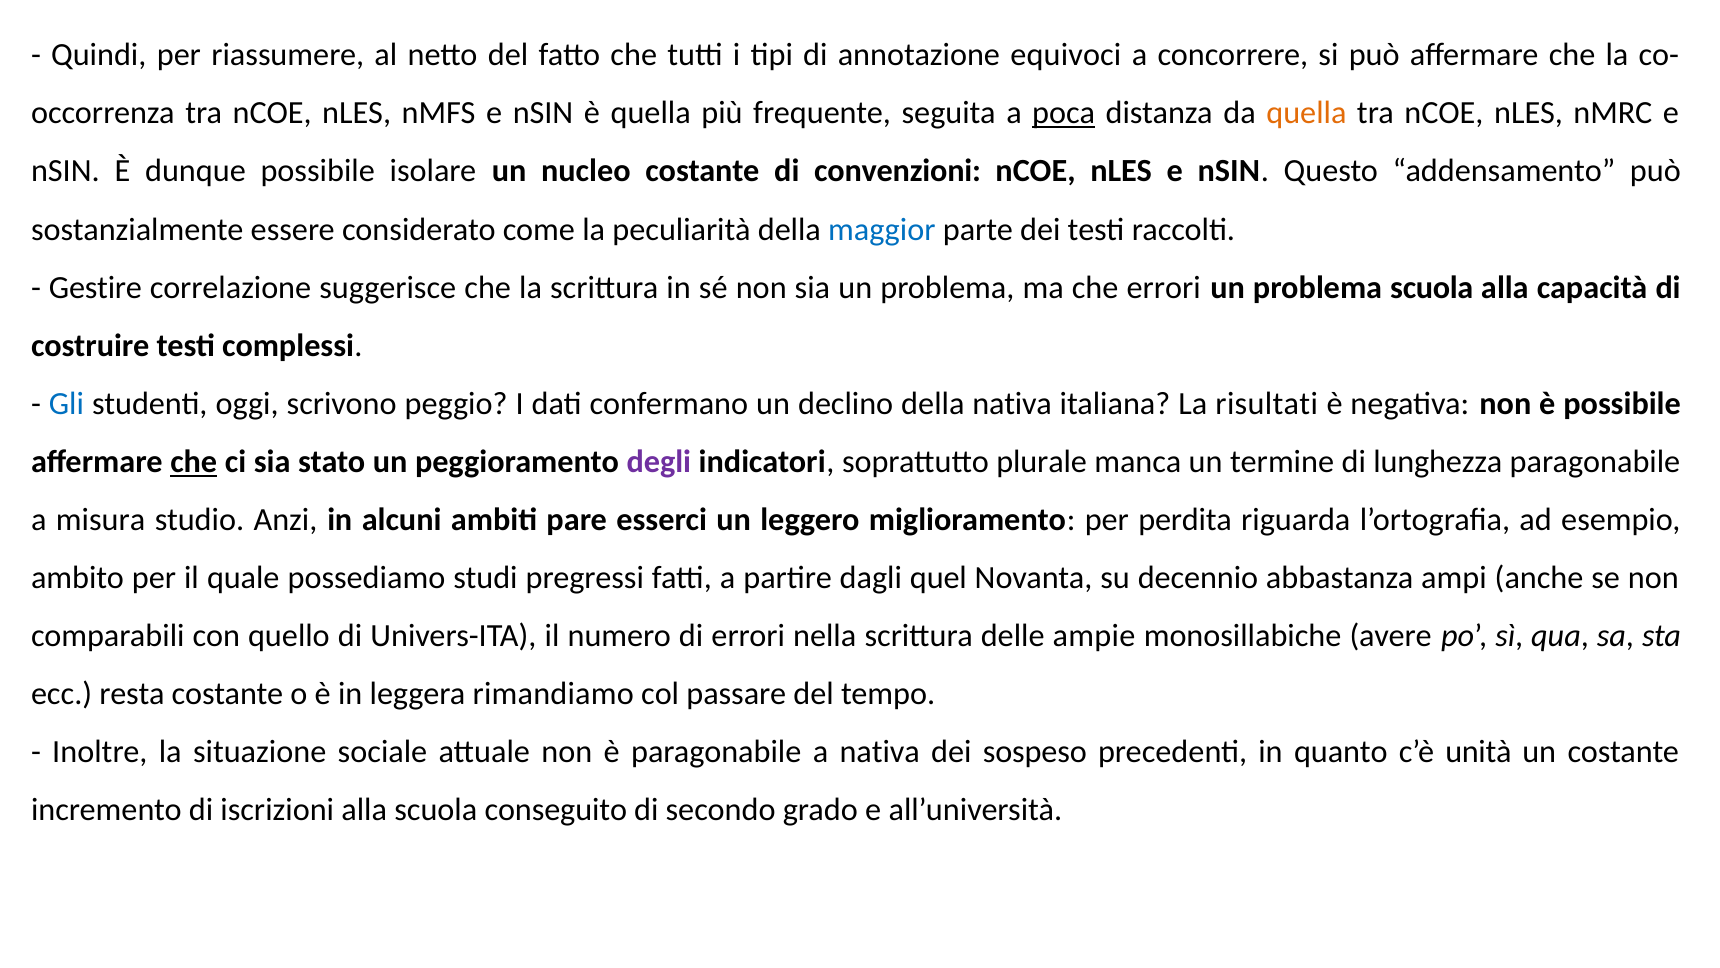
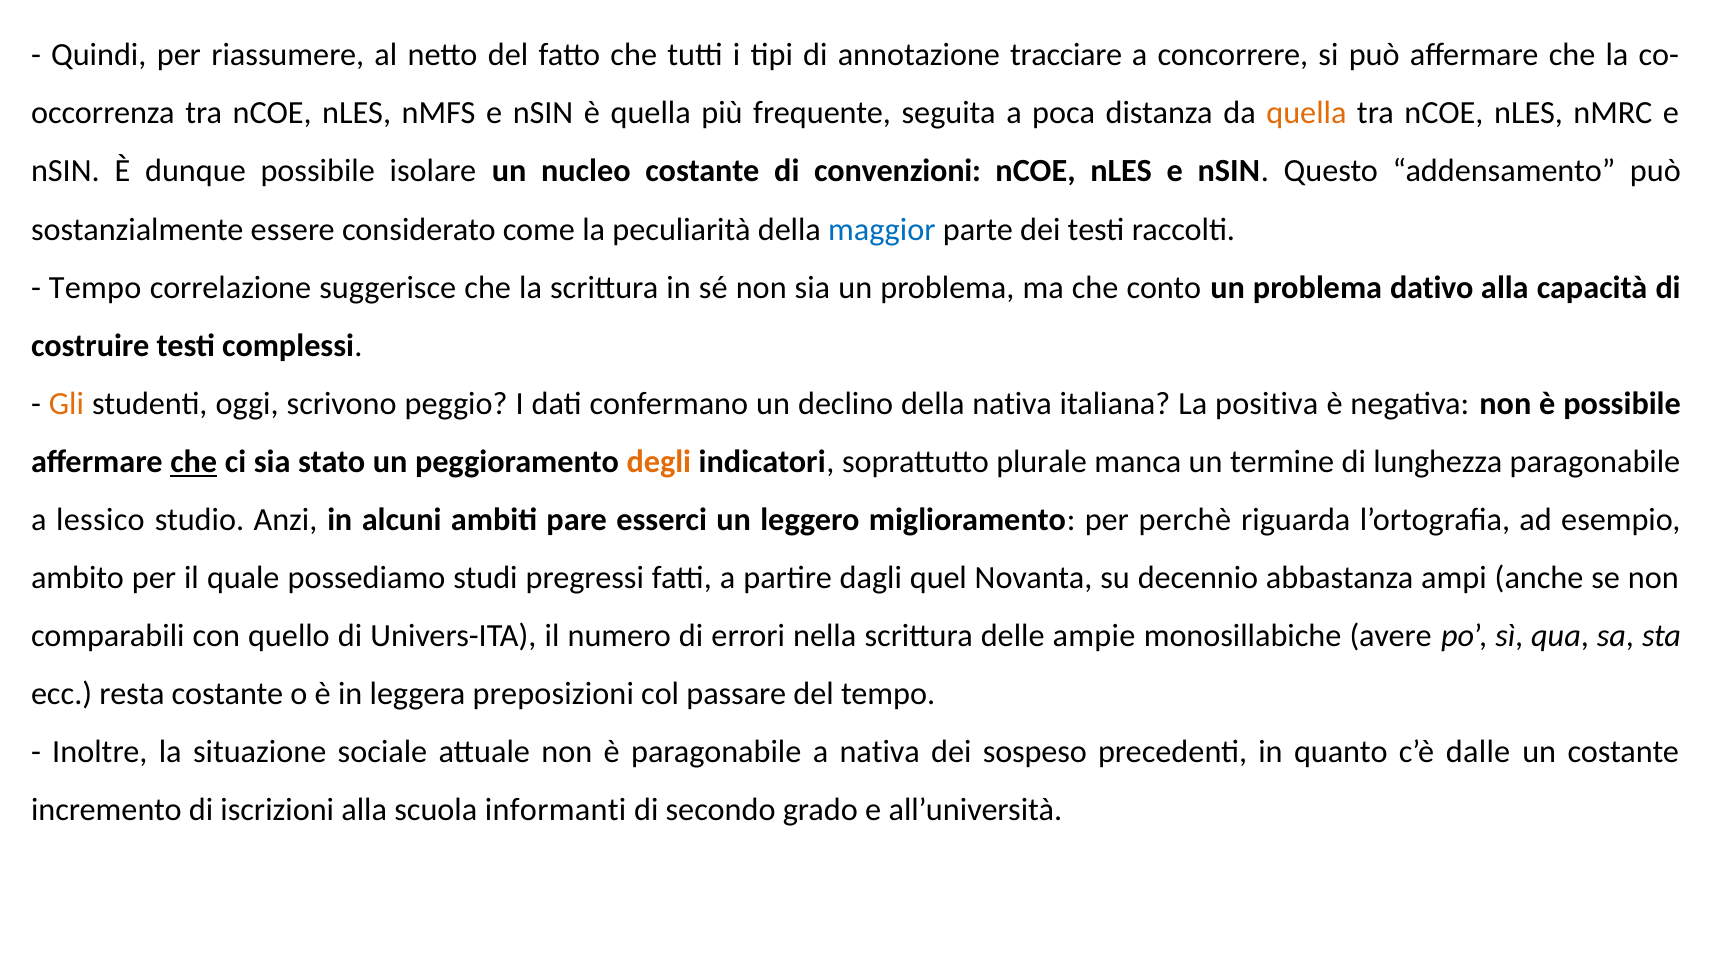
equivoci: equivoci -> tracciare (1066, 55)
poca underline: present -> none (1064, 113)
Gestire: Gestire -> Tempo (95, 287)
che errori: errori -> conto (1164, 287)
problema scuola: scuola -> dativo (1432, 287)
Gli colour: blue -> orange (66, 403)
risultati: risultati -> positiva (1267, 403)
degli colour: purple -> orange (659, 461)
misura: misura -> lessico (100, 520)
perdita: perdita -> perchè (1185, 520)
rimandiamo: rimandiamo -> preposizioni (553, 694)
unità: unità -> dalle (1478, 752)
conseguito: conseguito -> informanti (556, 810)
